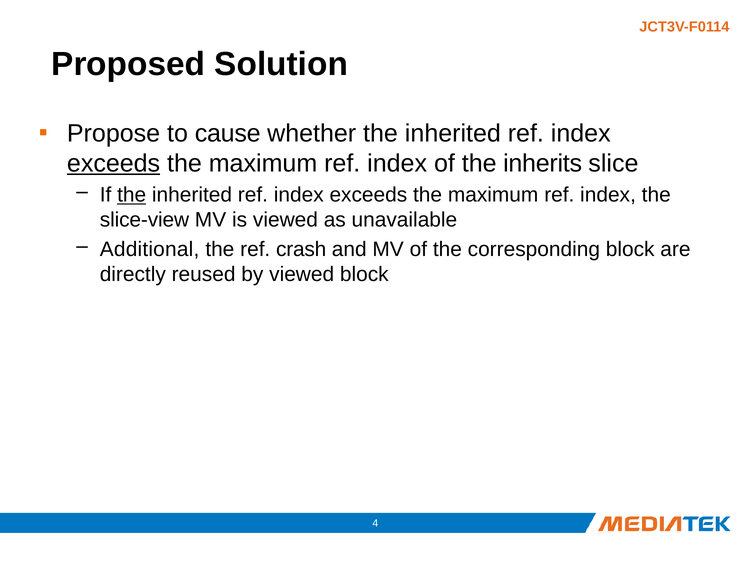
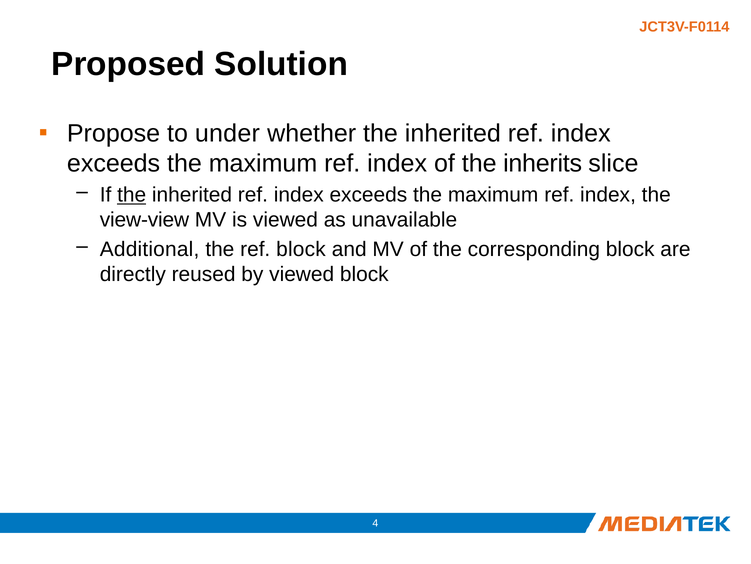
cause: cause -> under (227, 133)
exceeds underline: present -> none (114, 163)
slice-view: slice-view -> view-view (144, 220)
ref crash: crash -> block (301, 249)
